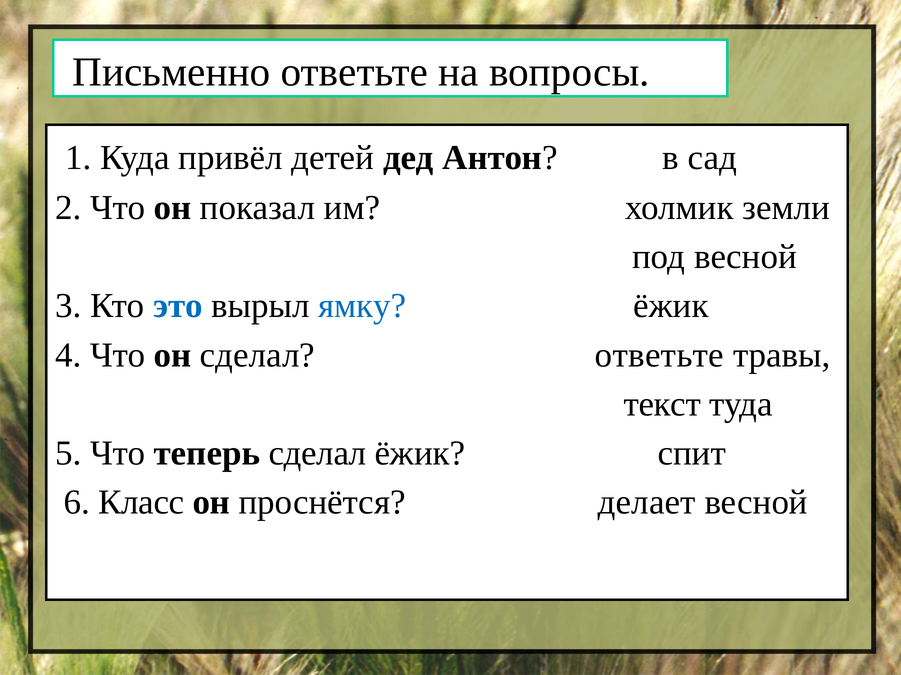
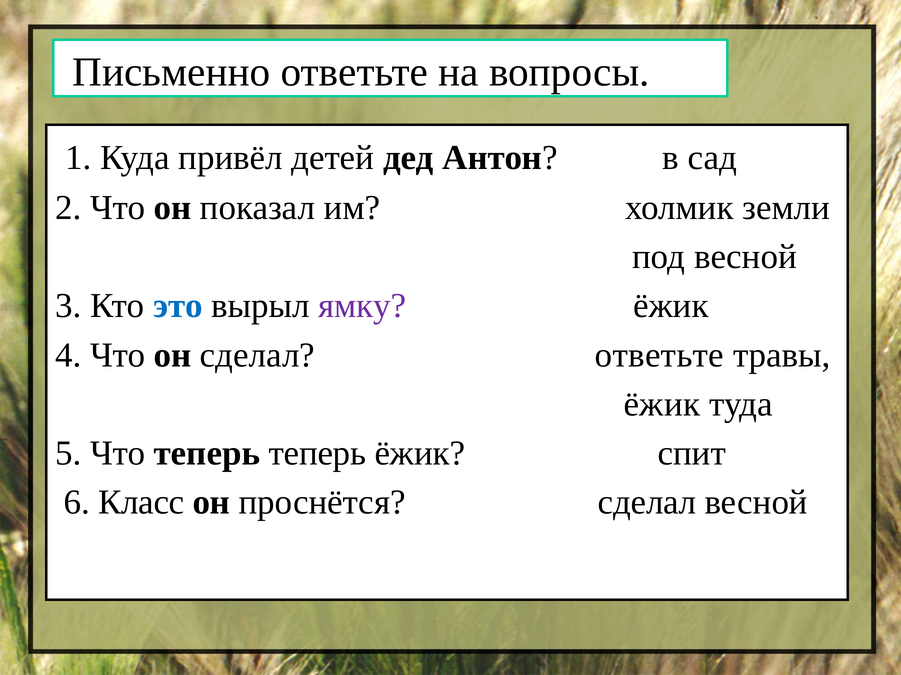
ямку colour: blue -> purple (362, 306)
текст: текст -> ёжик (662, 404)
теперь сделал: сделал -> теперь (317, 454)
проснётся делает: делает -> сделал (647, 503)
